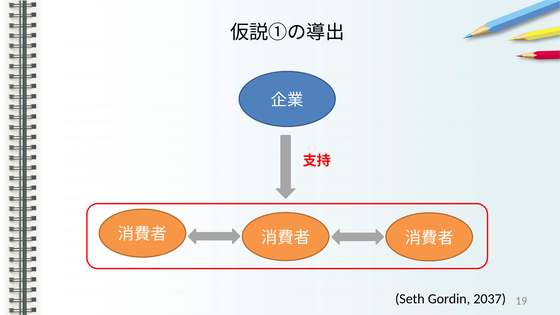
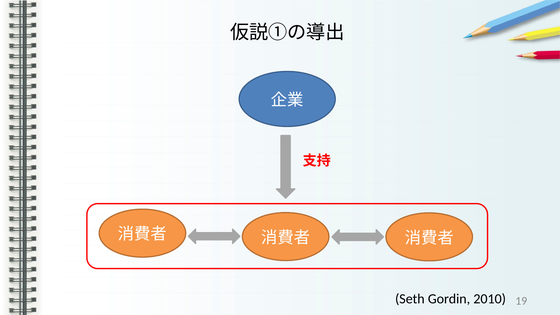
2037: 2037 -> 2010 (490, 299)
